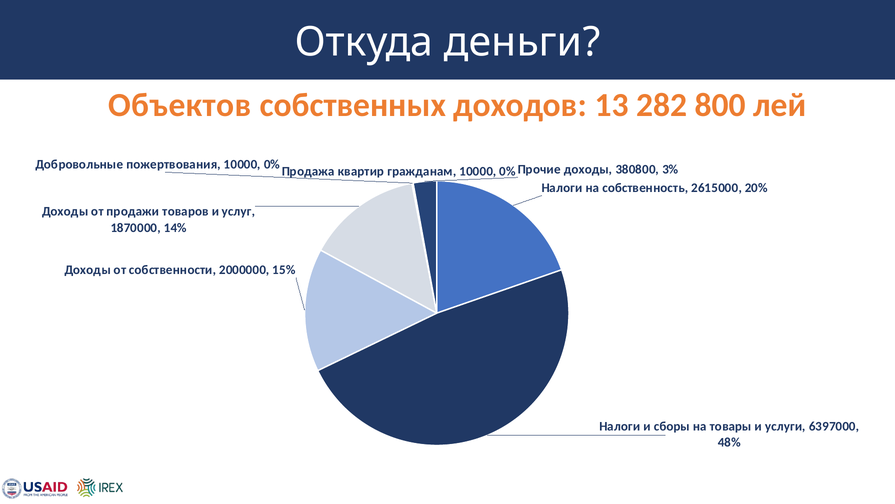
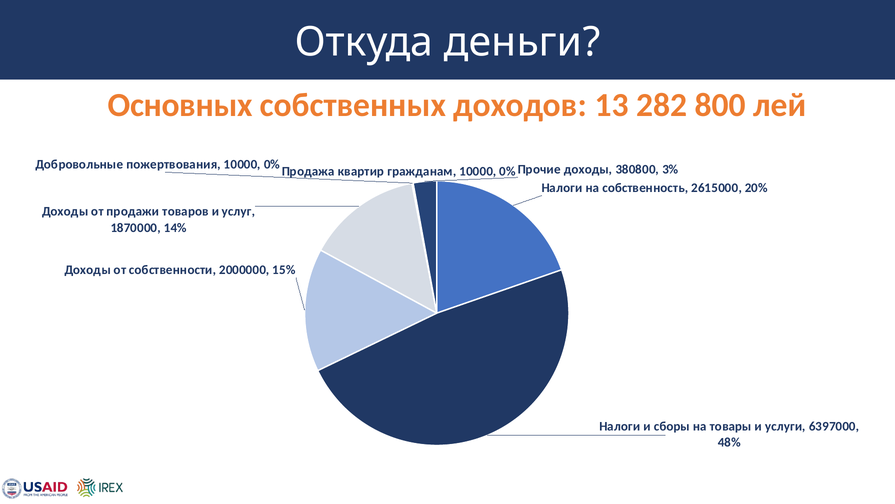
Объектов: Объектов -> Основных (180, 105)
